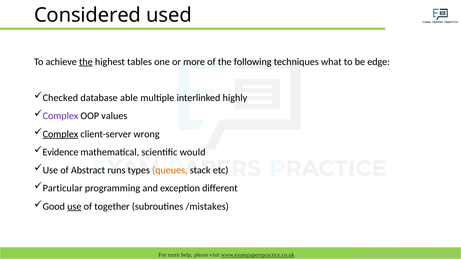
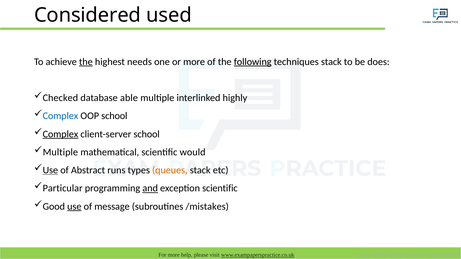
tables: tables -> needs (140, 62)
following underline: none -> present (253, 62)
techniques what: what -> stack (331, 62)
edge: edge -> does (378, 62)
Complex colour: purple -> blue (60, 116)
OOP values: values -> school (114, 116)
client-server wrong: wrong -> school (147, 134)
Evidence: Evidence -> Multiple (60, 152)
Use underline: none -> present (50, 170)
and underline: none -> present (150, 188)
exception different: different -> scientific (220, 188)
together: together -> message (112, 207)
